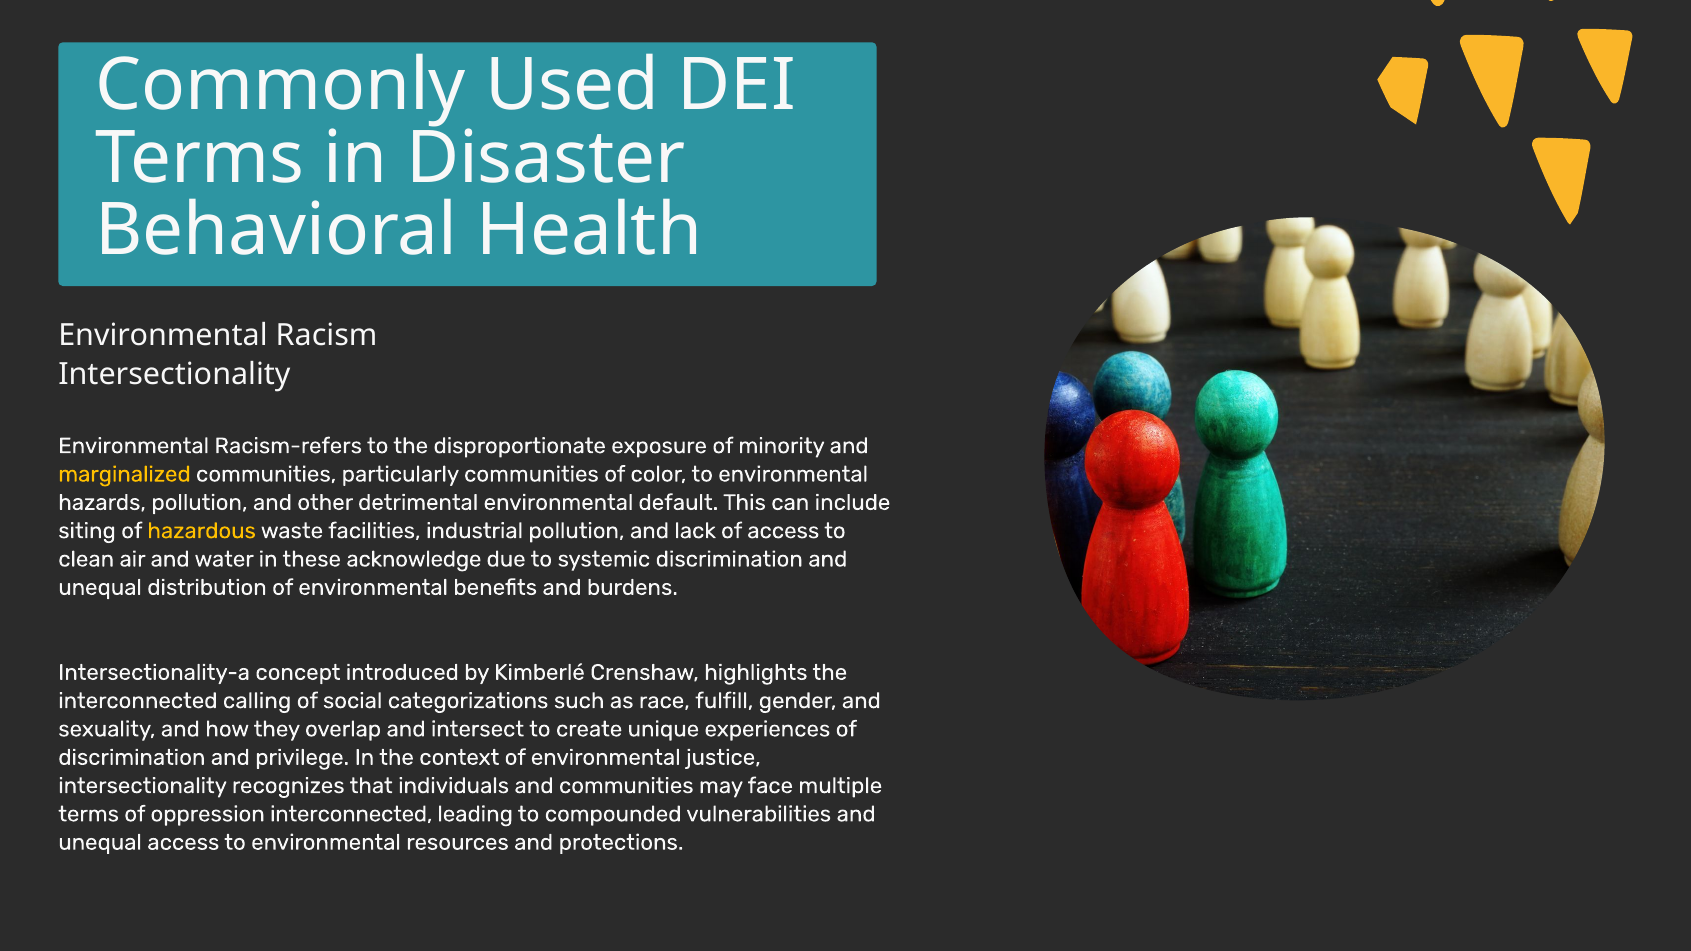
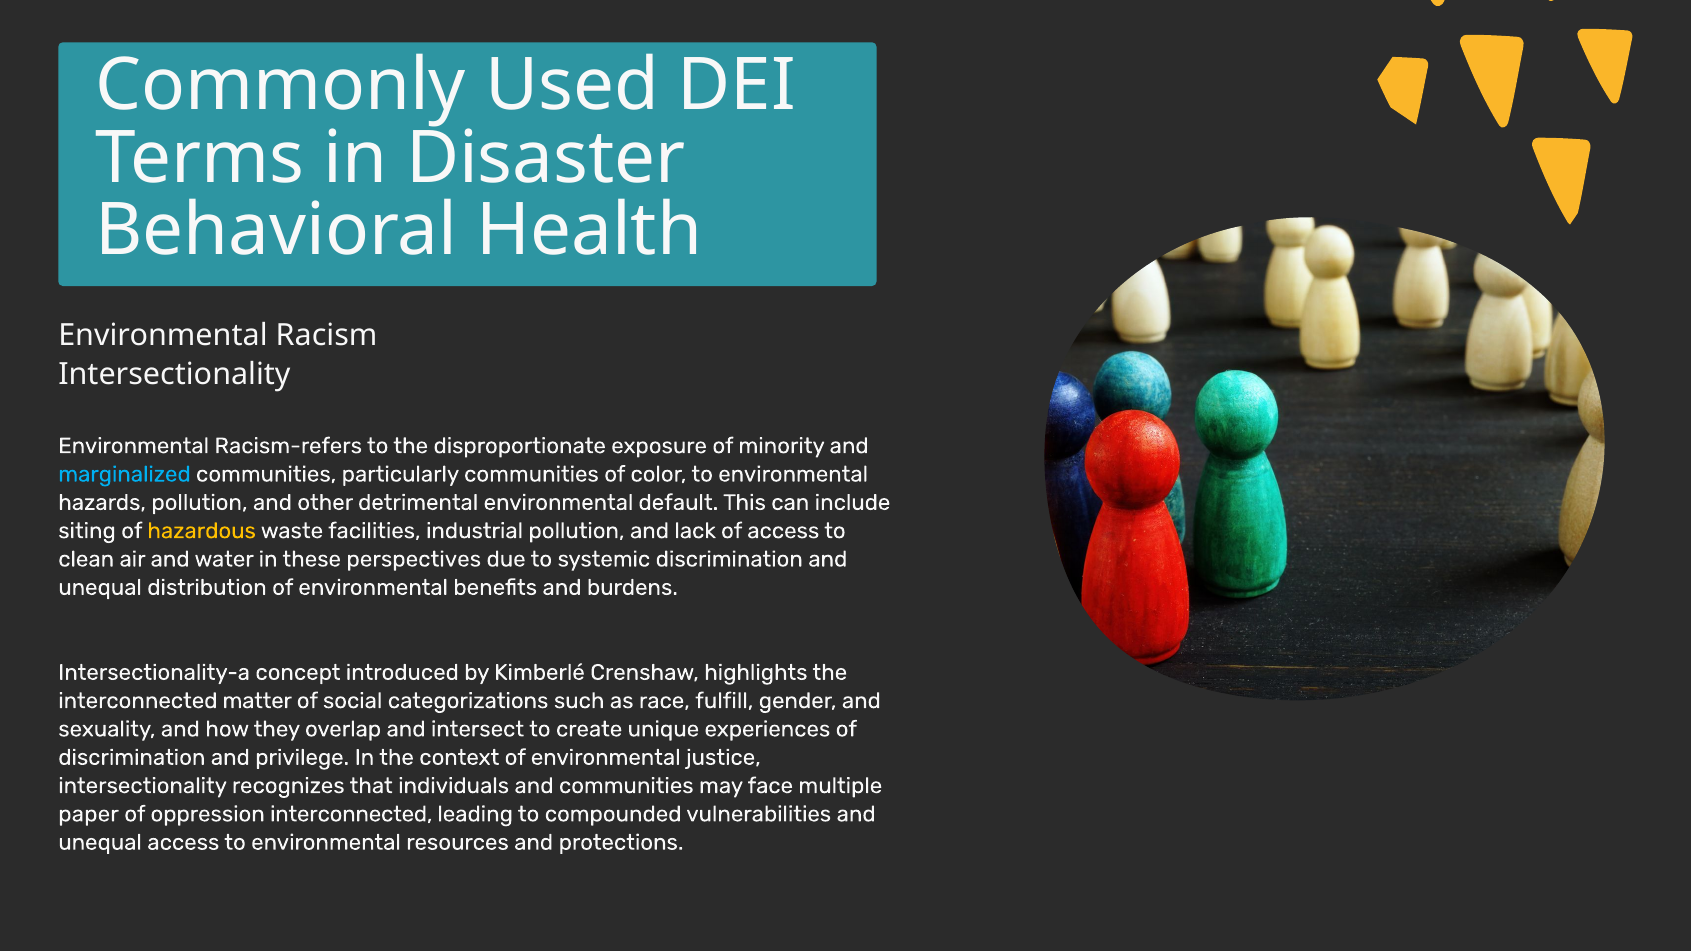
marginalized colour: yellow -> light blue (124, 474)
acknowledge: acknowledge -> perspectives (414, 559)
calling: calling -> matter (257, 701)
terms: terms -> paper (89, 814)
